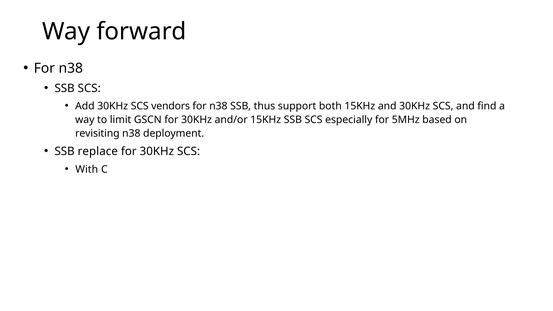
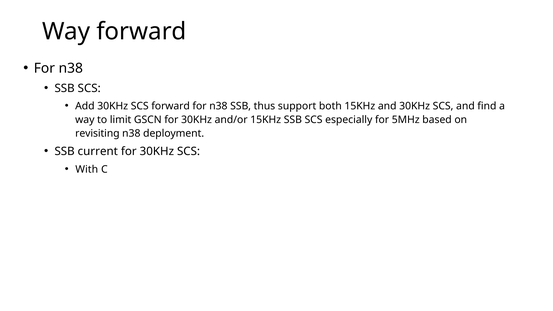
SCS vendors: vendors -> forward (171, 106)
replace: replace -> current (98, 152)
